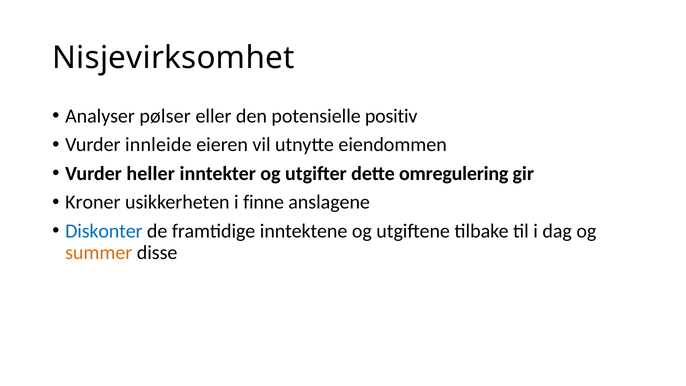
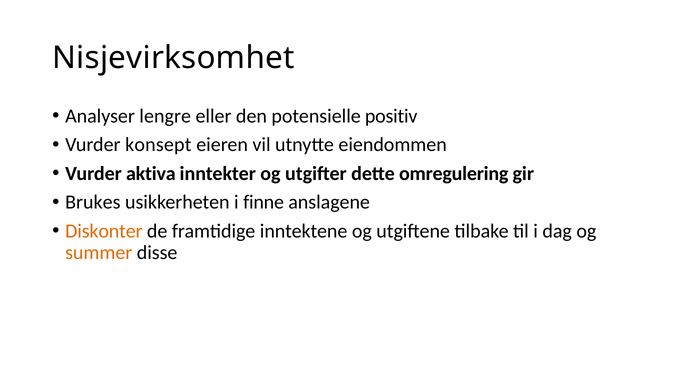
pølser: pølser -> lengre (165, 116)
innleide: innleide -> konsept (158, 145)
heller: heller -> aktiva (151, 174)
Kroner: Kroner -> Brukes (93, 202)
Diskonter colour: blue -> orange (104, 231)
